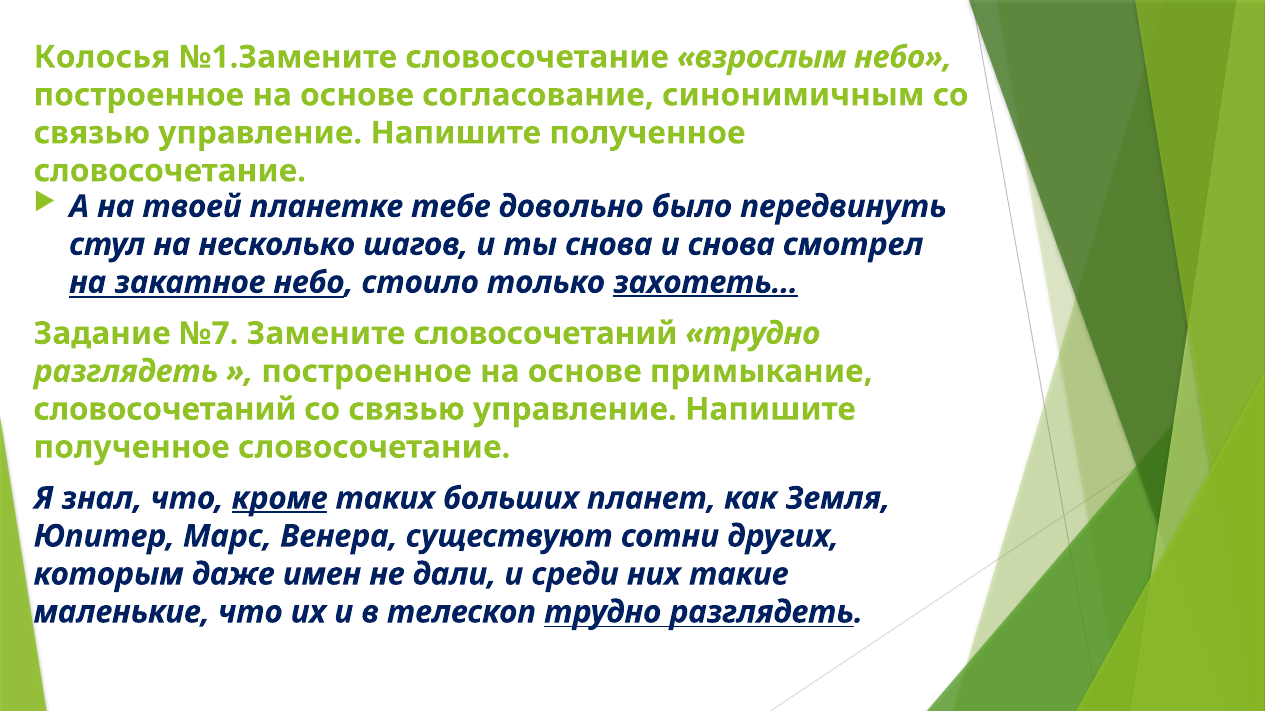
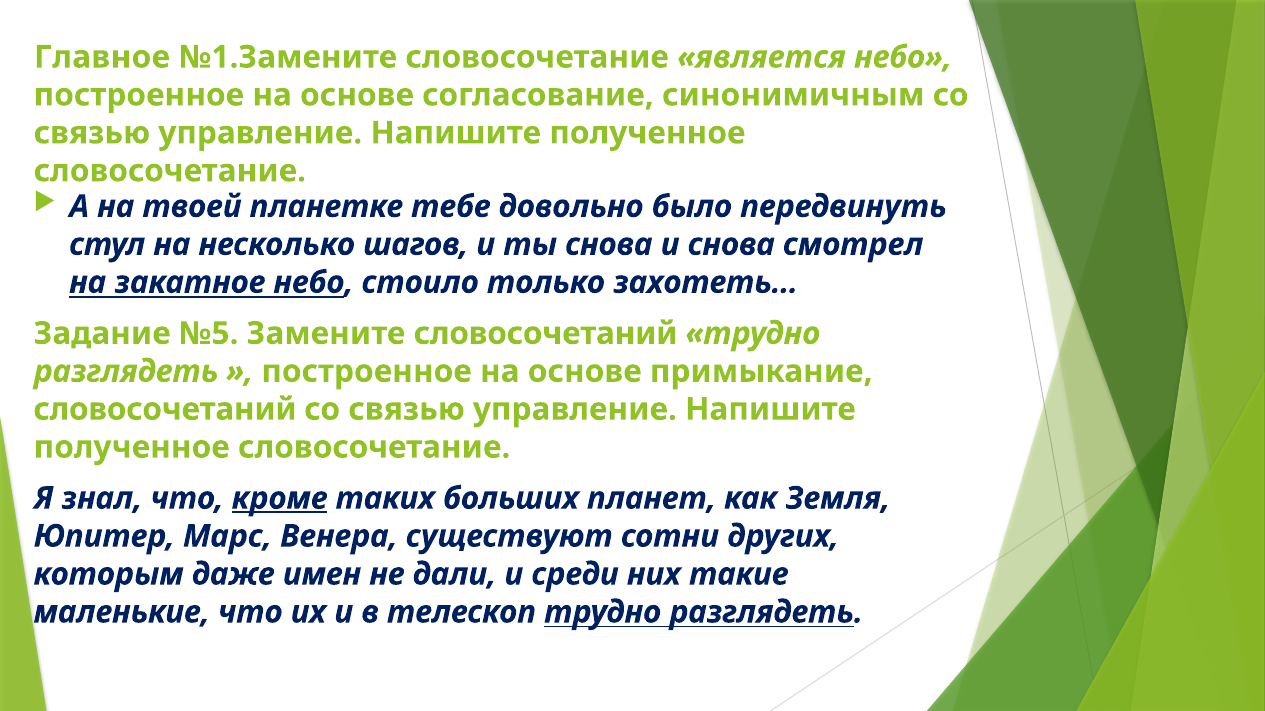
Колосья: Колосья -> Главное (102, 57)
взрослым: взрослым -> является (761, 57)
захотеть… underline: present -> none (706, 283)
№7: №7 -> №5 (209, 334)
